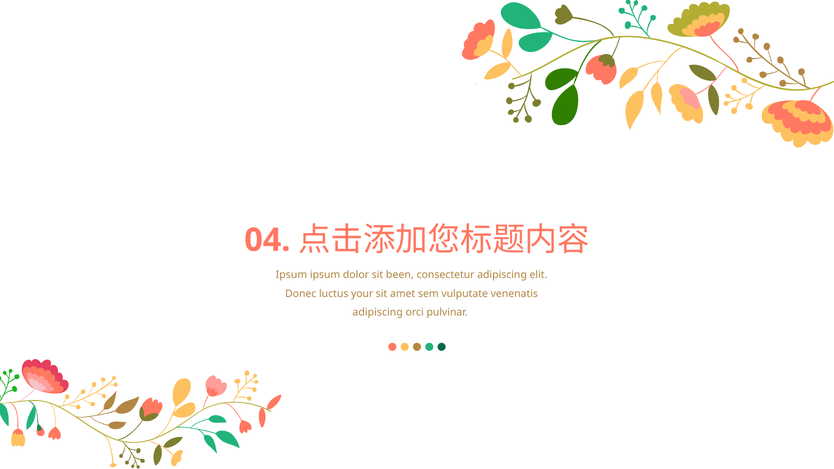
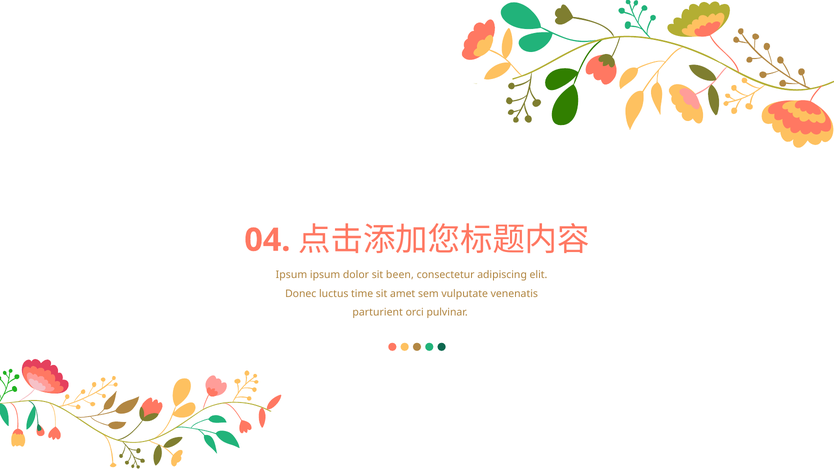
your: your -> time (362, 294)
adipiscing: adipiscing -> parturient (378, 313)
